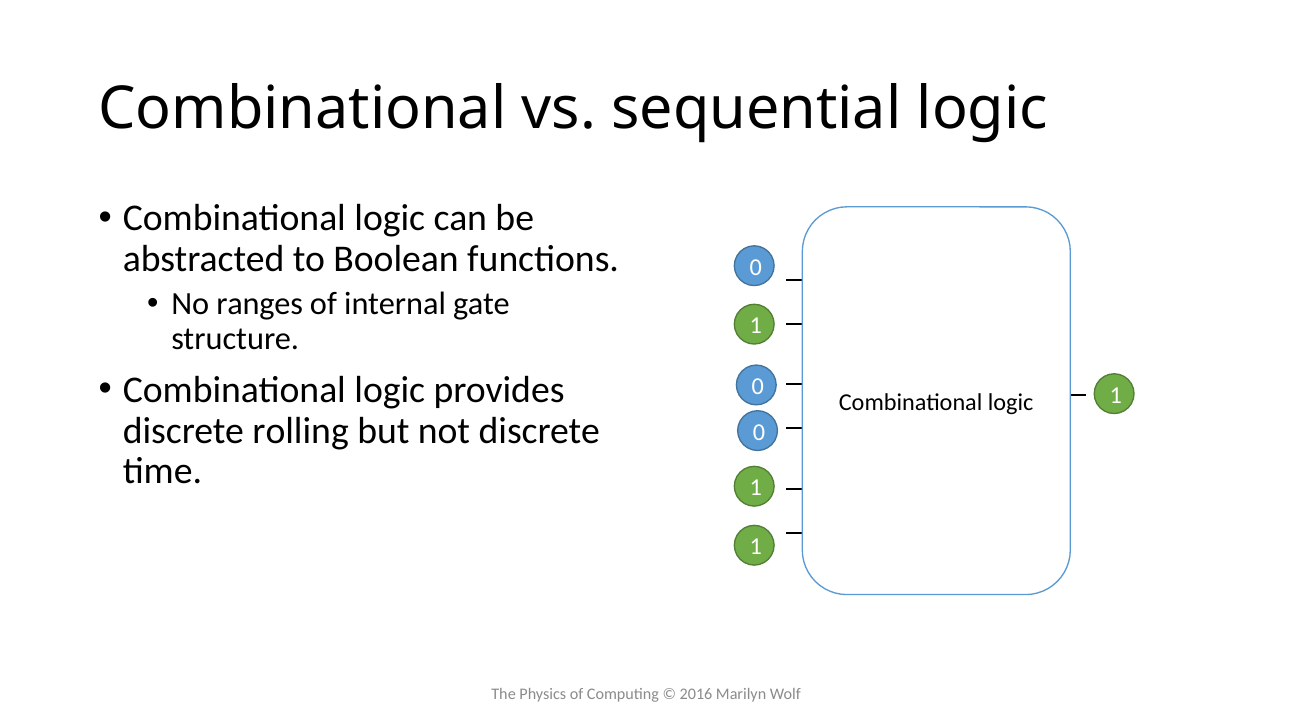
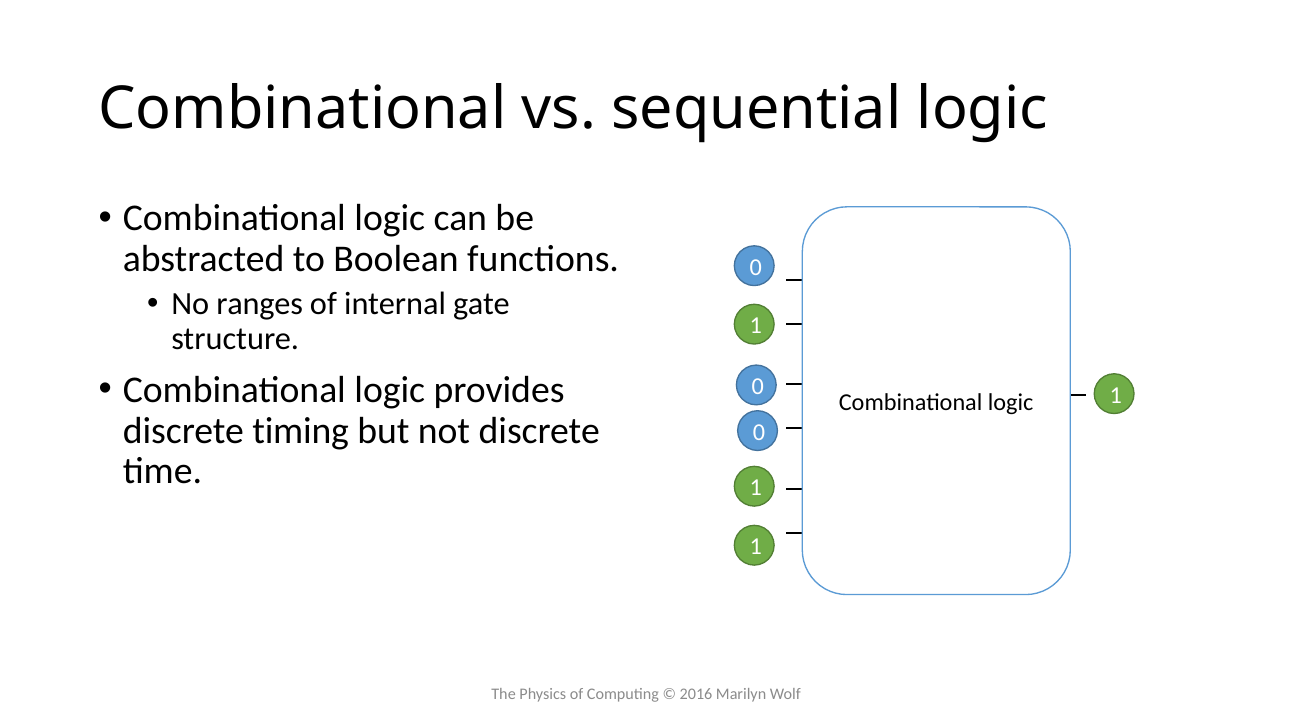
rolling: rolling -> timing (301, 431)
